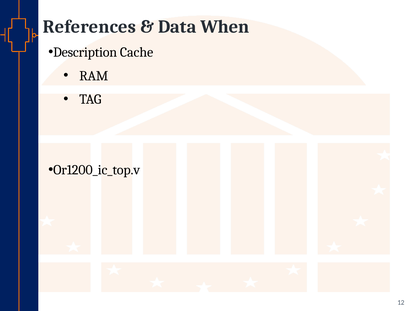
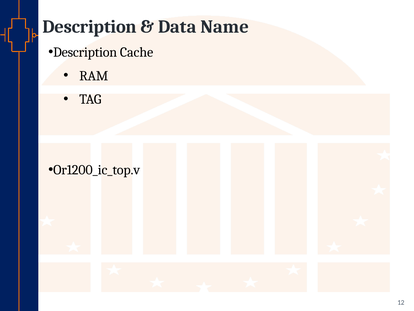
References: References -> Description (90, 27)
When: When -> Name (225, 27)
